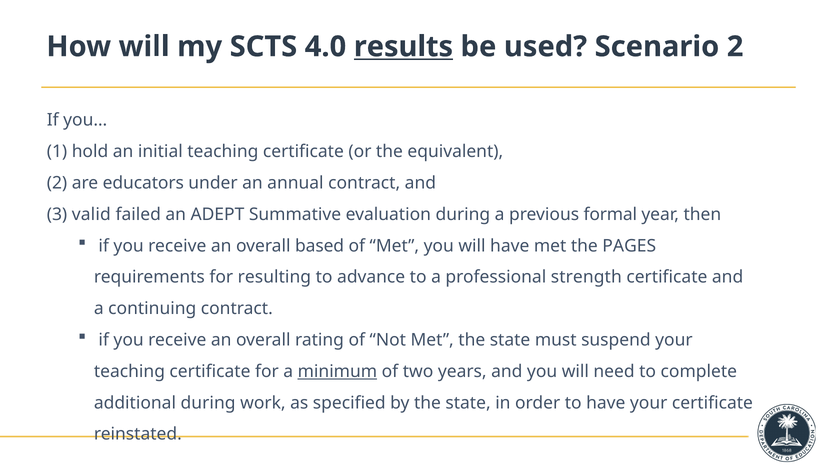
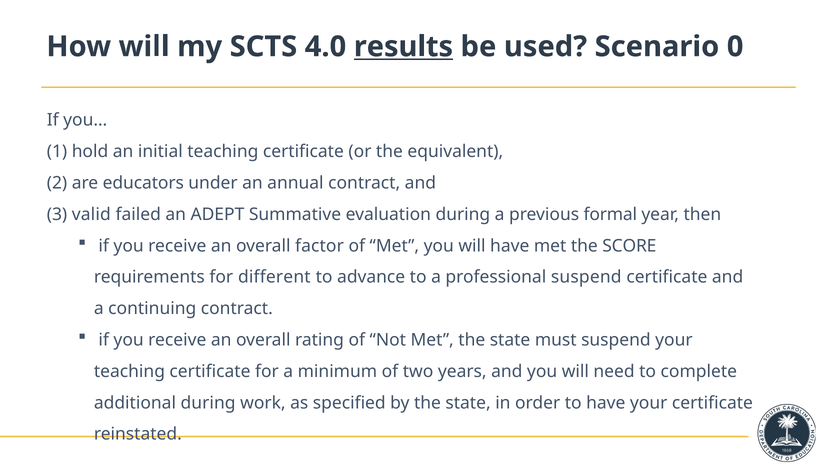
Scenario 2: 2 -> 0 (735, 47)
based: based -> factor (319, 246)
PAGES: PAGES -> SCORE (629, 246)
resulting: resulting -> different (274, 277)
professional strength: strength -> suspend (586, 277)
minimum underline: present -> none (337, 372)
